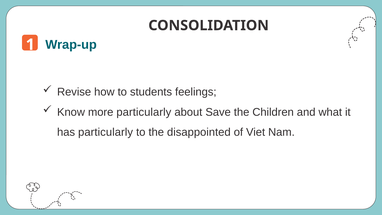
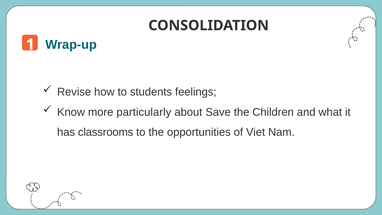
has particularly: particularly -> classrooms (106, 132)
disappointed: disappointed -> opportunities (199, 132)
